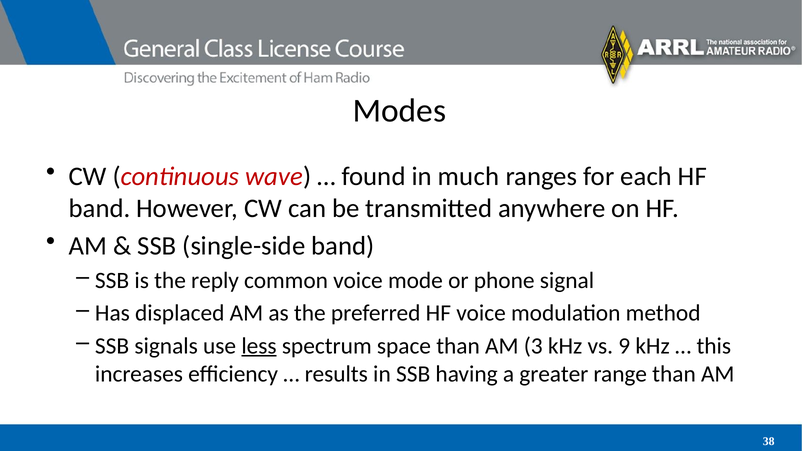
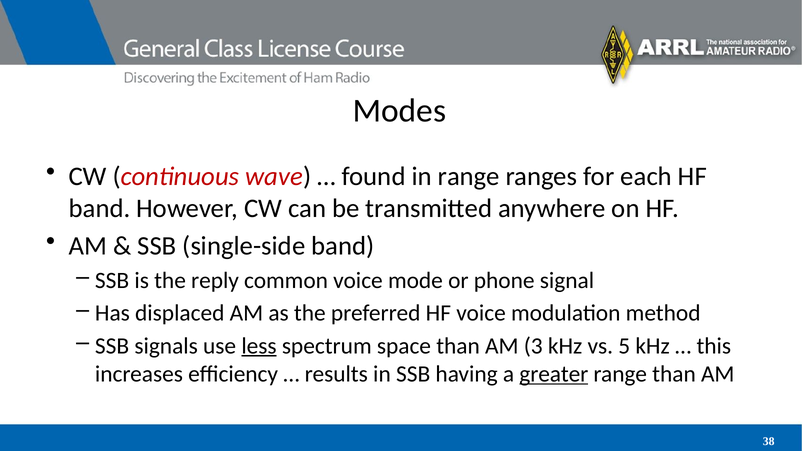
in much: much -> range (469, 176)
9: 9 -> 5 (624, 346)
greater underline: none -> present (554, 374)
